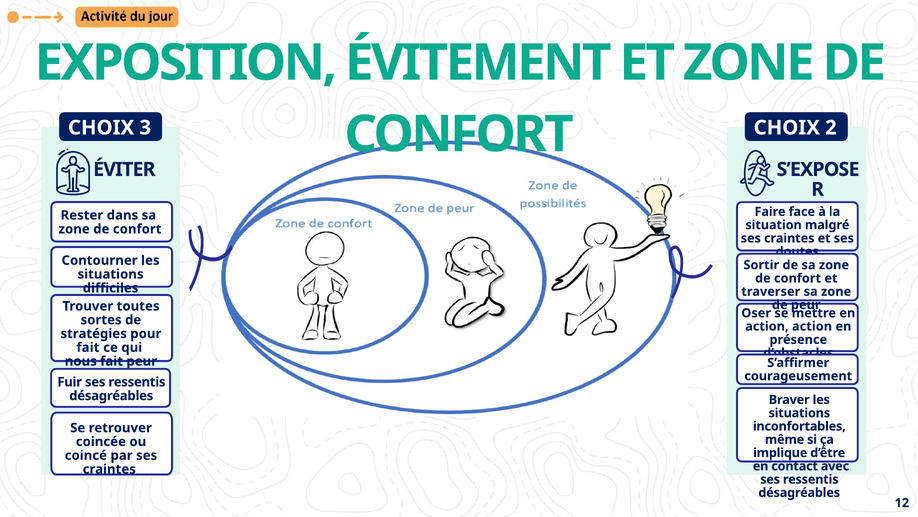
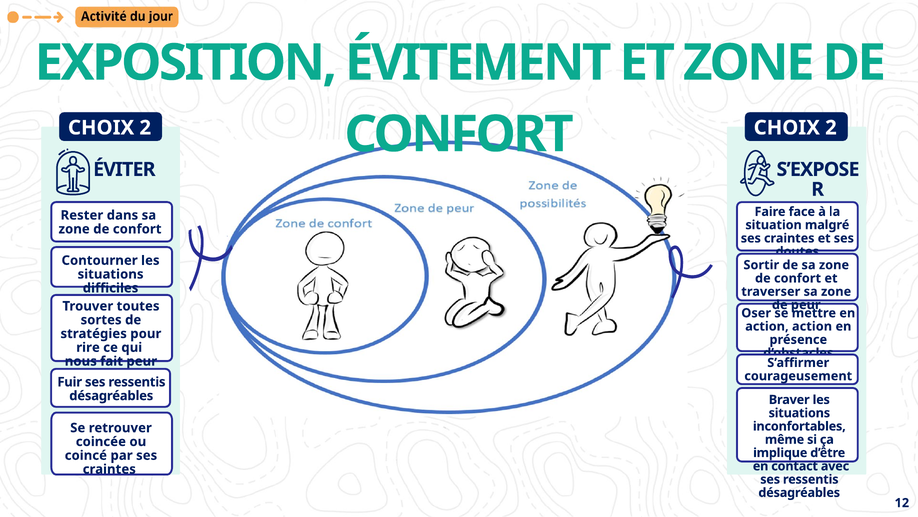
3: 3 -> 2 (145, 128)
fait: fait -> rire (88, 347)
